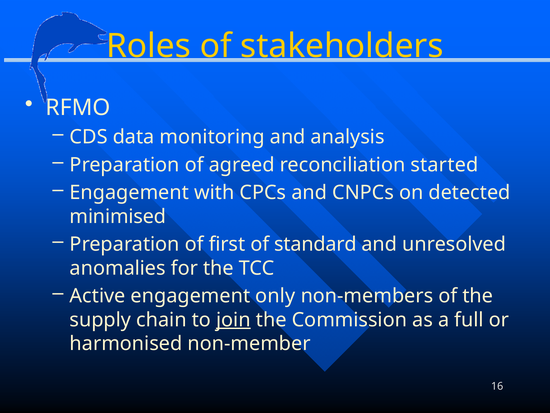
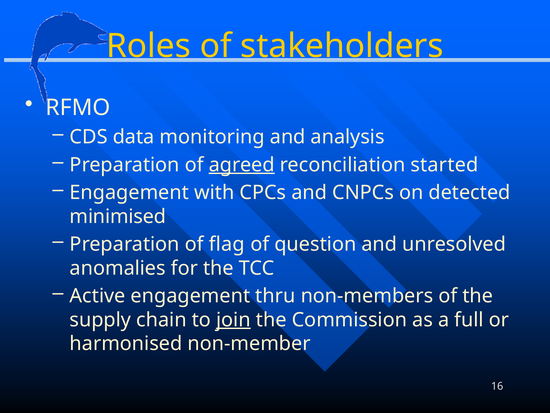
agreed underline: none -> present (242, 165)
first: first -> flag (227, 244)
standard: standard -> question (315, 244)
only: only -> thru (275, 296)
